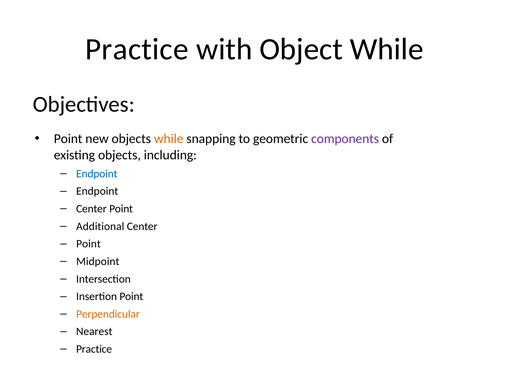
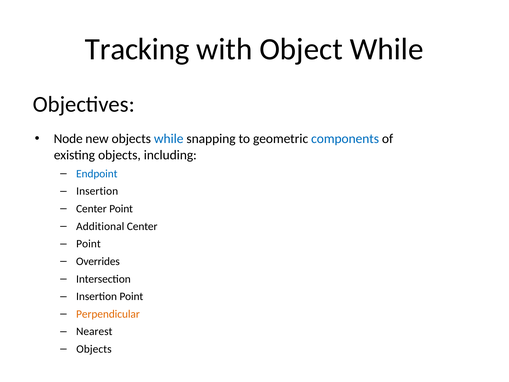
Practice: Practice -> Tracking (137, 49)
Point: Point -> Node (68, 139)
while colour: orange -> blue (169, 139)
components colour: purple -> blue (345, 139)
Endpoint: Endpoint -> Insertion (97, 191)
Midpoint: Midpoint -> Overrides (98, 261)
Practice: Practice -> Objects (94, 349)
